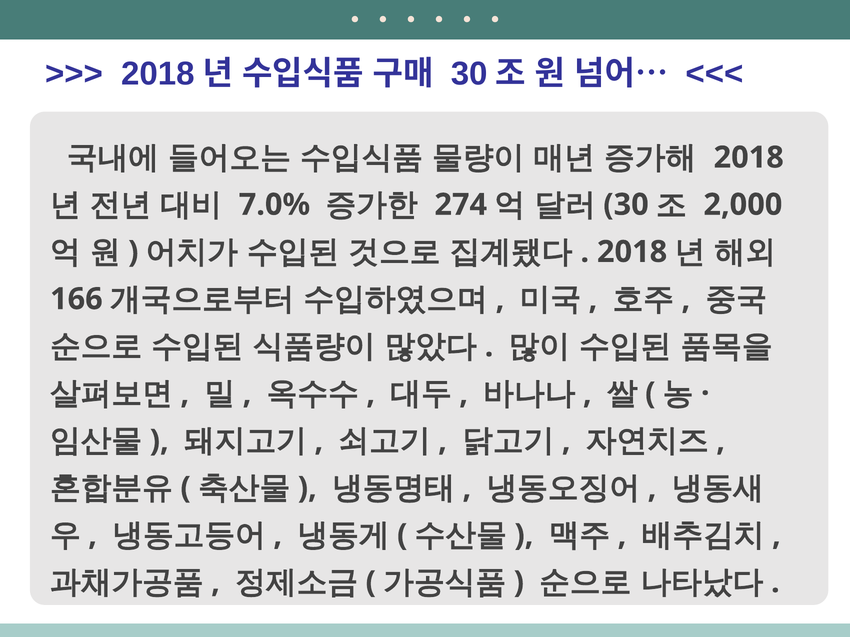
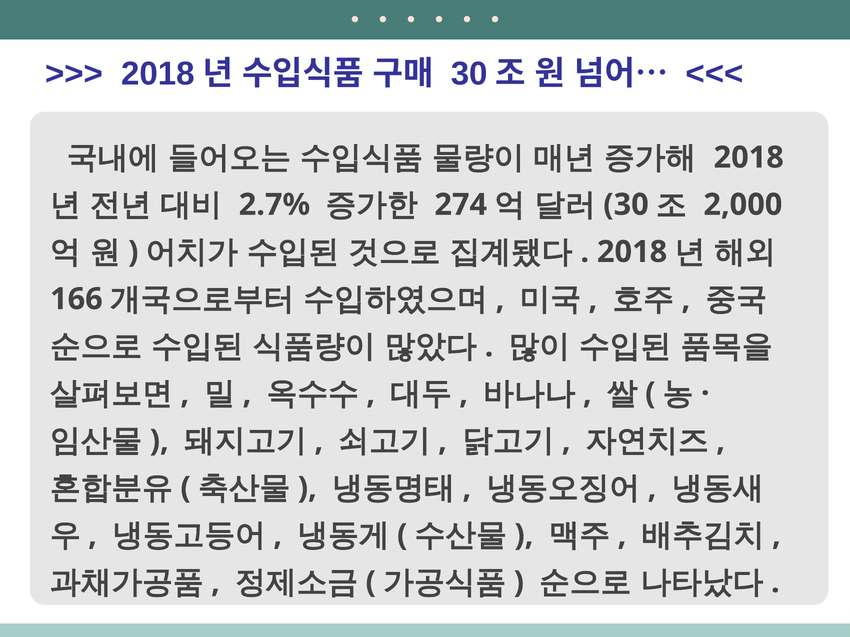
7.0%: 7.0% -> 2.7% (274, 205)
